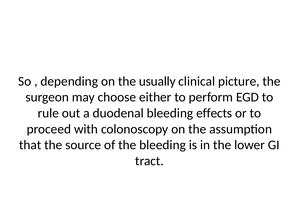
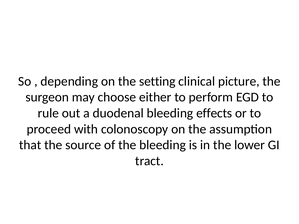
usually: usually -> setting (157, 81)
